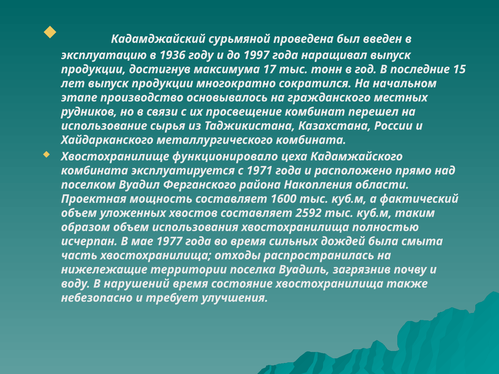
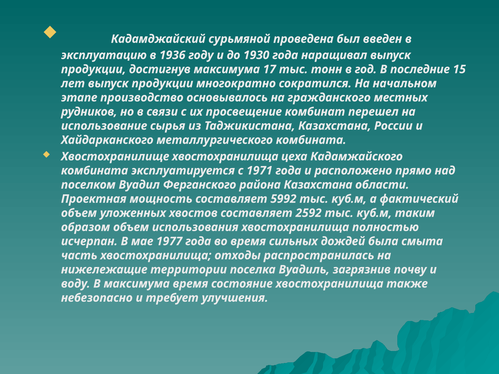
1997: 1997 -> 1930 (256, 55)
Хвостохранилище функционировало: функционировало -> хвостохранилища (225, 157)
района Накопления: Накопления -> Казахстана (318, 185)
1600: 1600 -> 5992 (283, 199)
В нарушений: нарушений -> максимума (137, 284)
